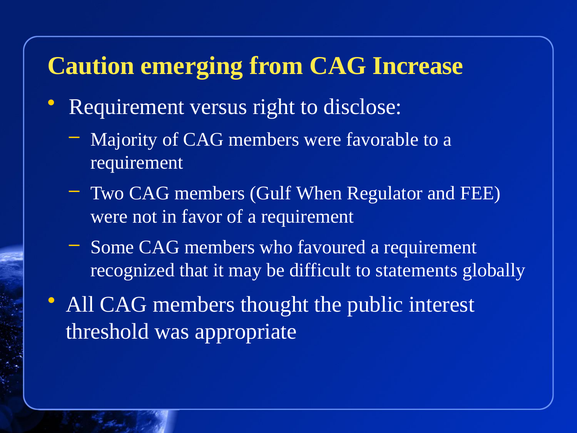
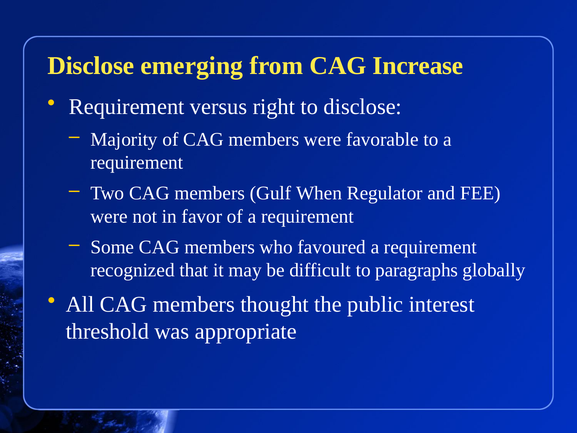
Caution: Caution -> Disclose (91, 66)
statements: statements -> paragraphs (417, 270)
